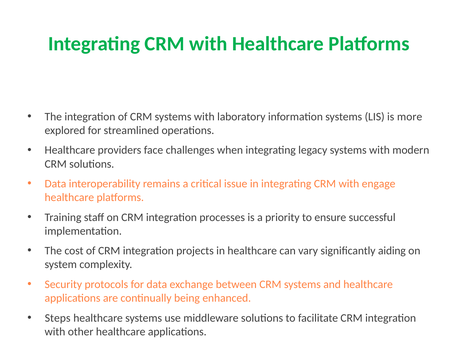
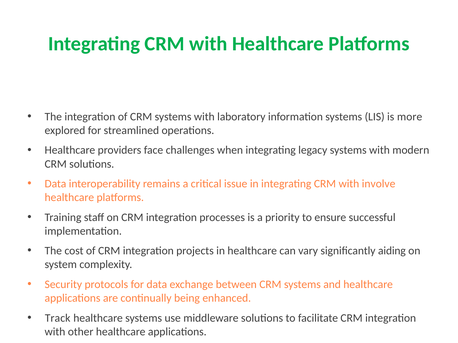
engage: engage -> involve (379, 184)
Steps: Steps -> Track (58, 318)
